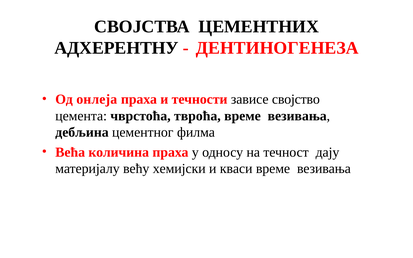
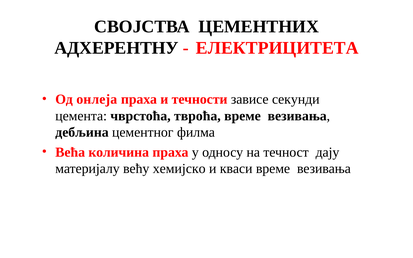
ДЕНТИНОГЕНЕЗА: ДЕНТИНОГЕНЕЗА -> ЕЛЕКТРИЦИТЕТА (277, 48)
својство: својство -> секунди (296, 99)
хемијски: хемијски -> хемијско (179, 169)
